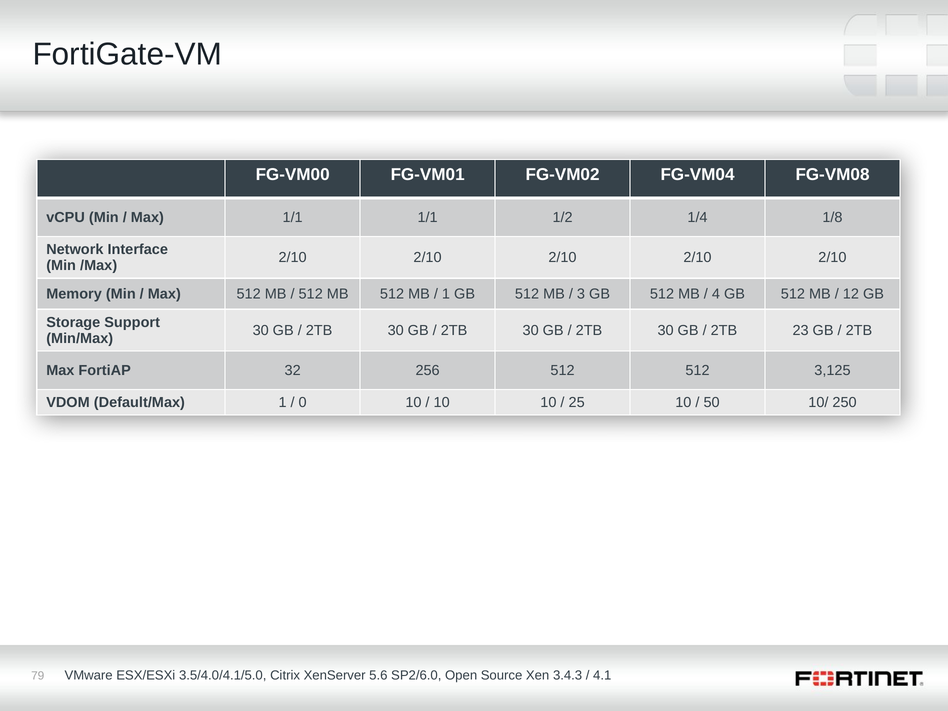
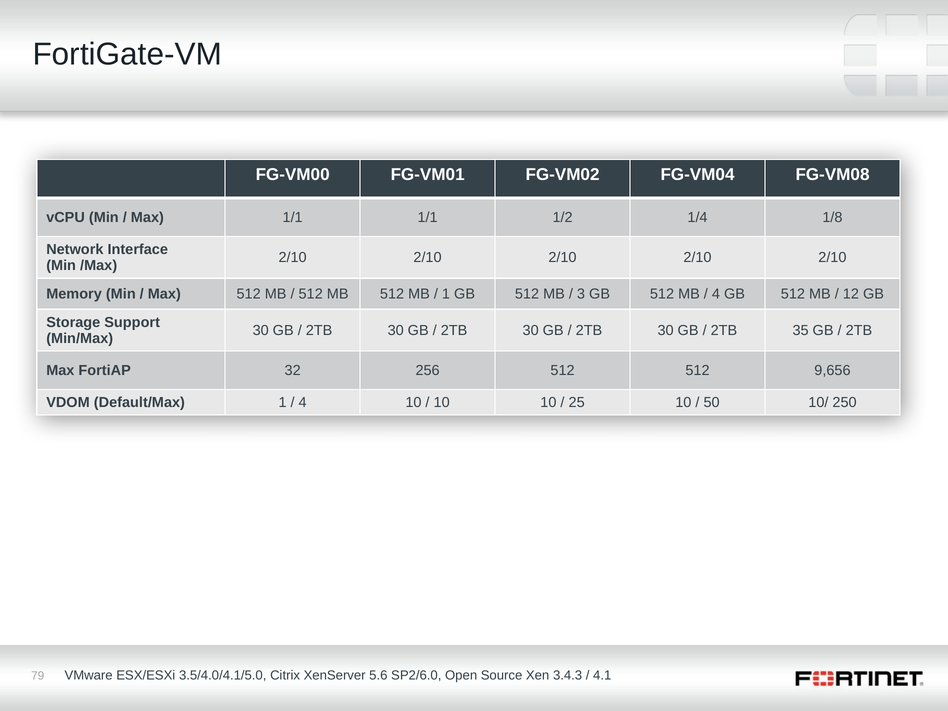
23: 23 -> 35 (801, 330)
3,125: 3,125 -> 9,656 (832, 371)
0: 0 -> 4 (303, 403)
